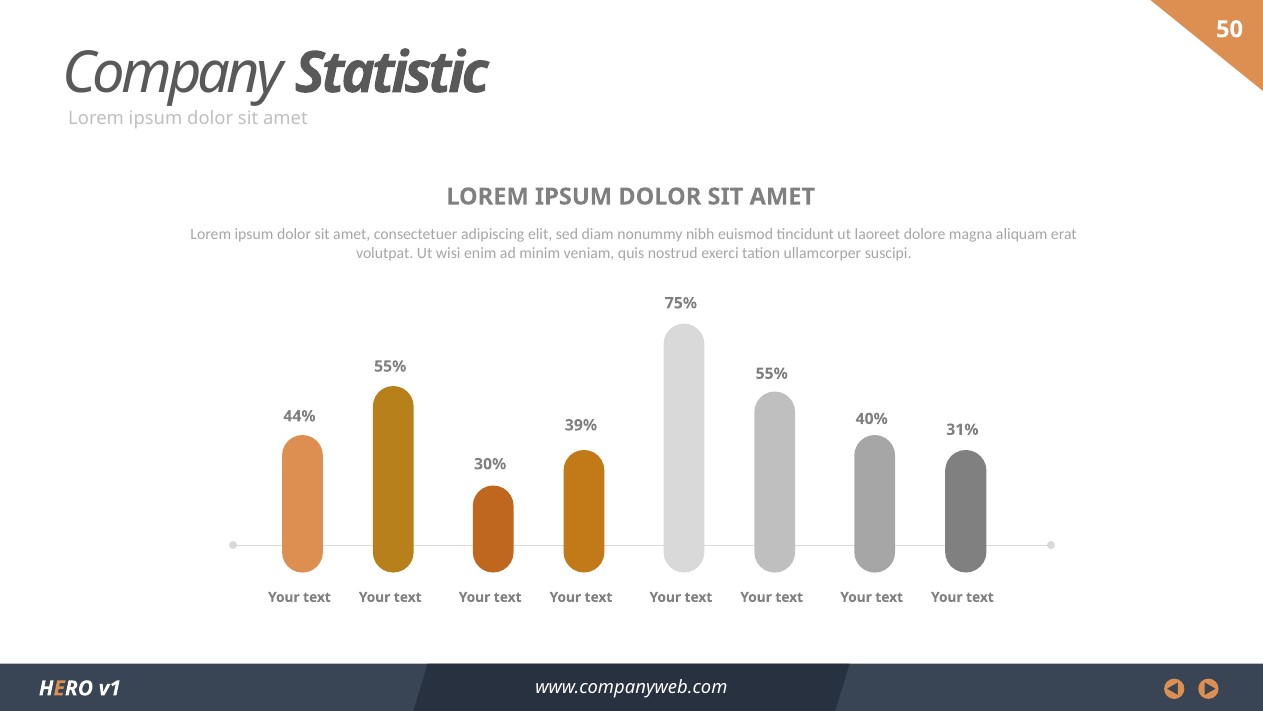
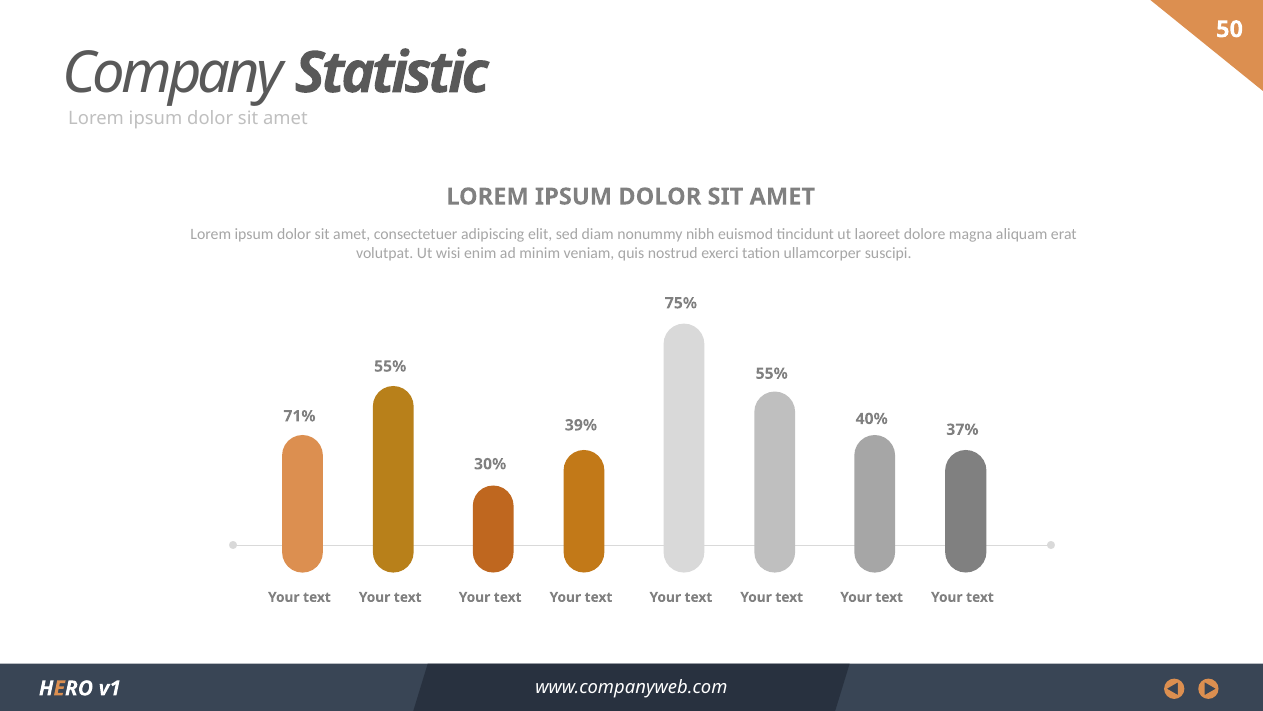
44%: 44% -> 71% (299, 416)
31%: 31% -> 37% (962, 429)
